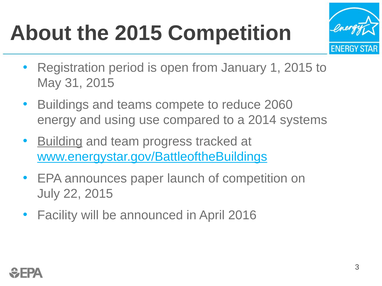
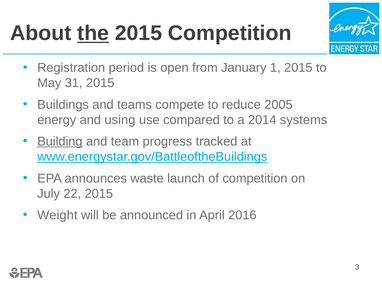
the underline: none -> present (93, 33)
2060: 2060 -> 2005 (278, 105)
paper: paper -> waste (147, 179)
Facility: Facility -> Weight (57, 216)
